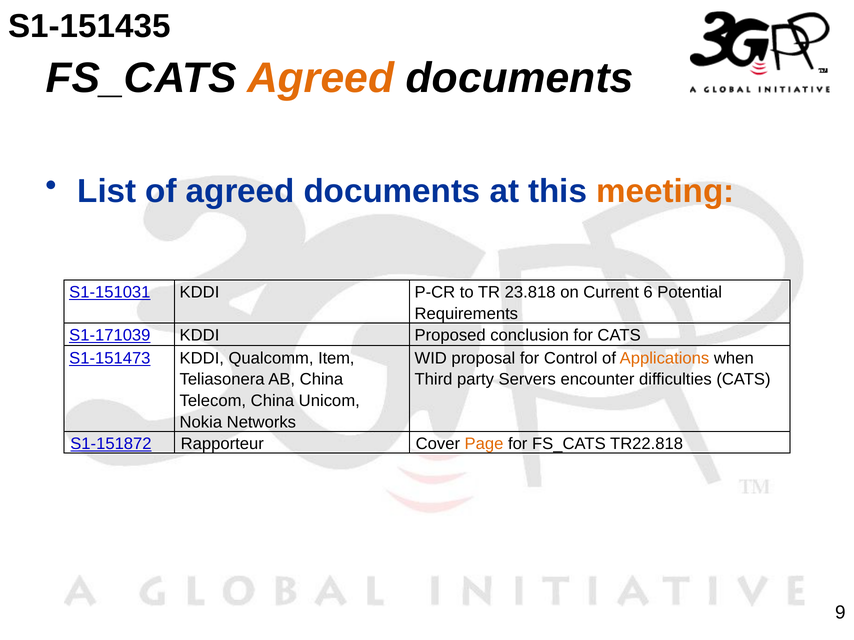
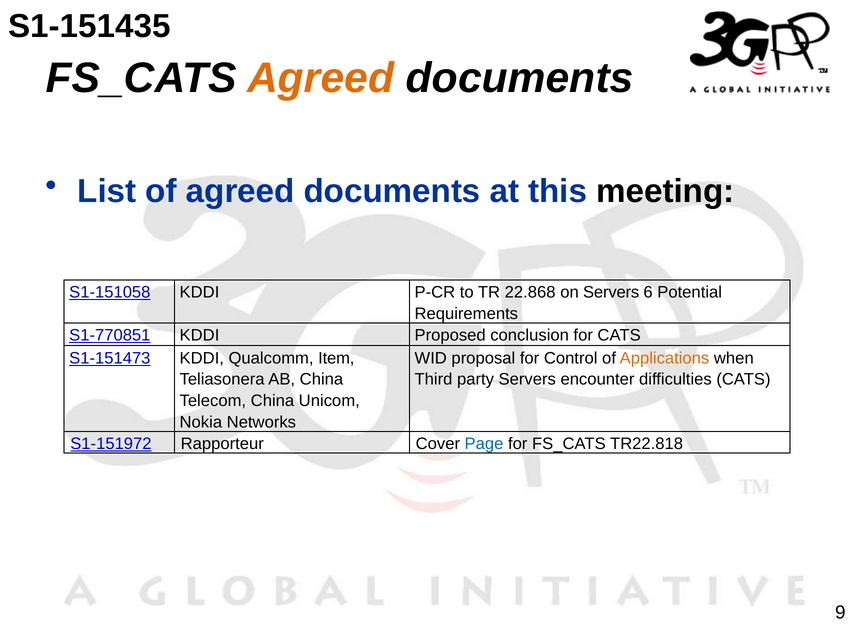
meeting colour: orange -> black (665, 191)
S1-151031: S1-151031 -> S1-151058 (110, 292)
23.818: 23.818 -> 22.868 (530, 292)
on Current: Current -> Servers (611, 292)
S1-171039: S1-171039 -> S1-770851 (110, 335)
S1-151872: S1-151872 -> S1-151972 (111, 444)
Page colour: orange -> blue (484, 444)
